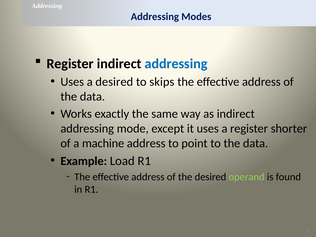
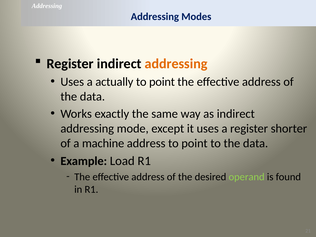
addressing colour: blue -> orange (176, 64)
a desired: desired -> actually (114, 82)
skips: skips -> point (162, 82)
